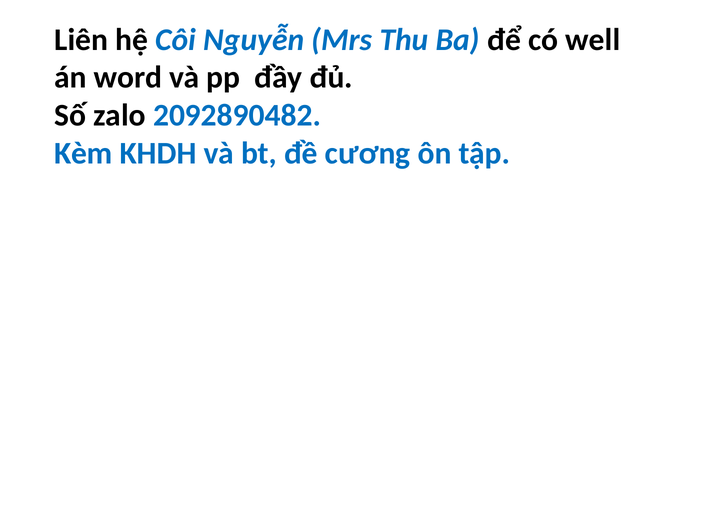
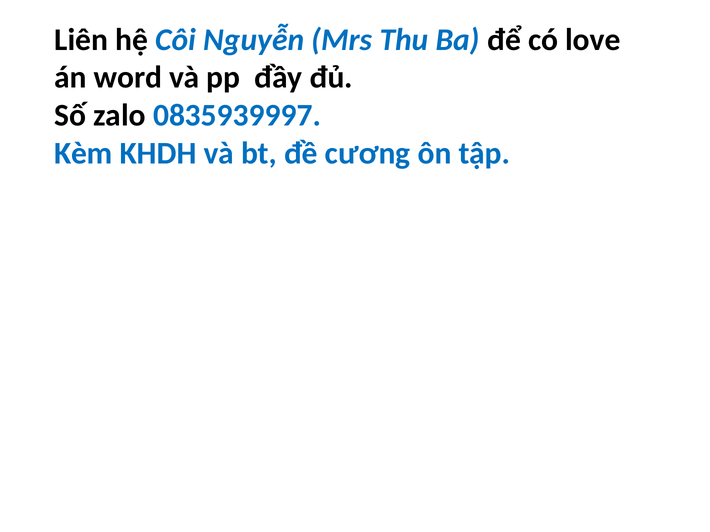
well: well -> love (593, 40)
2092890482: 2092890482 -> 0835939997 (237, 116)
